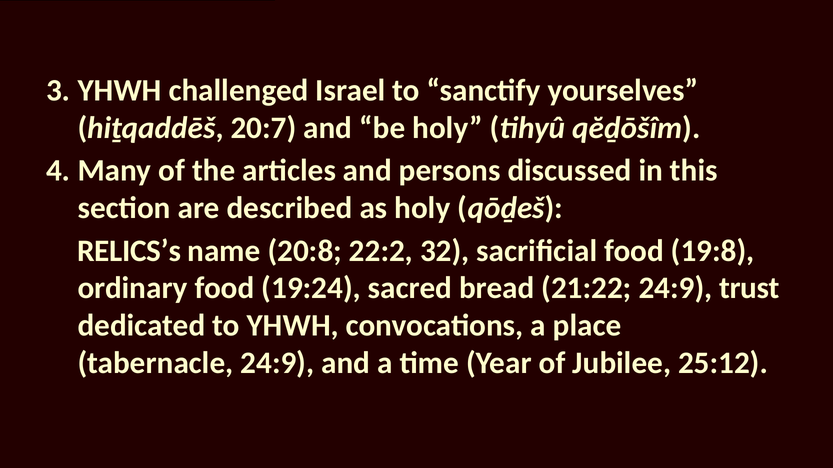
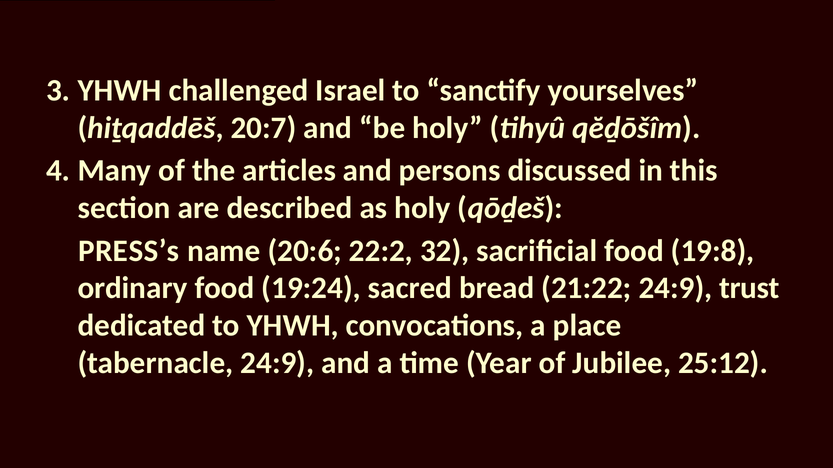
RELICS’s: RELICS’s -> PRESS’s (129, 251)
20:8: 20:8 -> 20:6 (305, 251)
